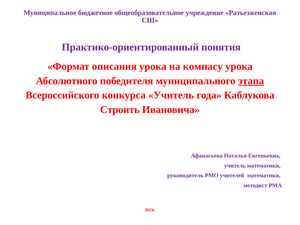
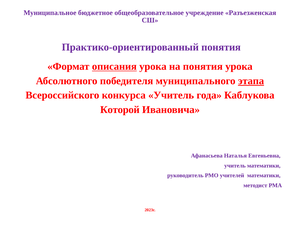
описания underline: none -> present (114, 67)
на компасу: компасу -> понятия (203, 67)
Строить: Строить -> Которой (120, 110)
